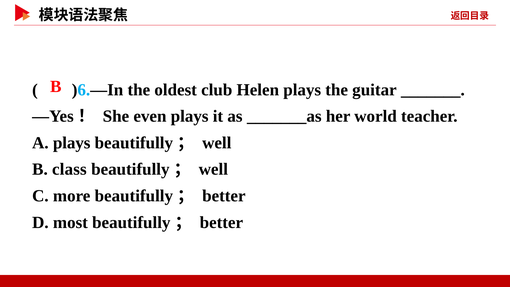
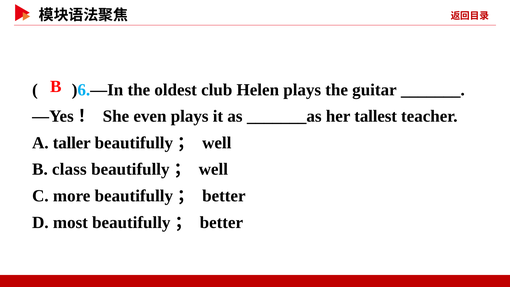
world: world -> tallest (376, 116)
A plays: plays -> taller (72, 143)
